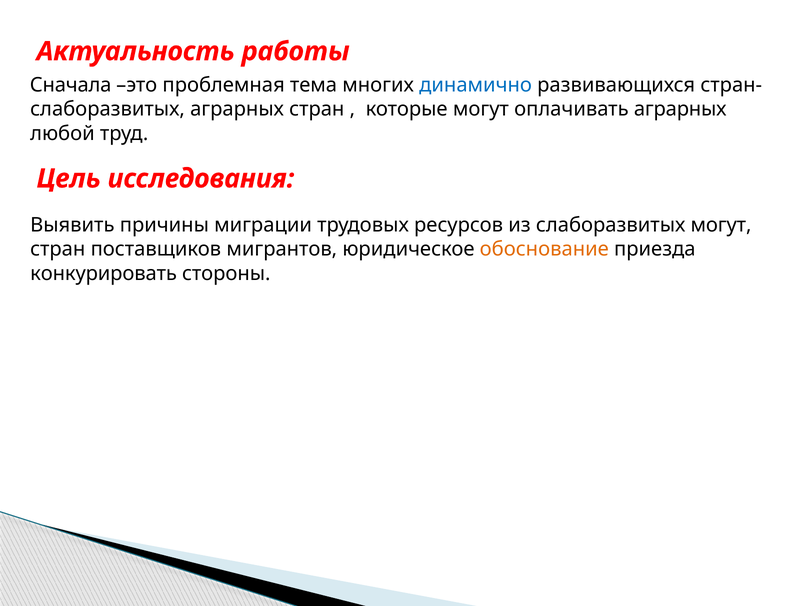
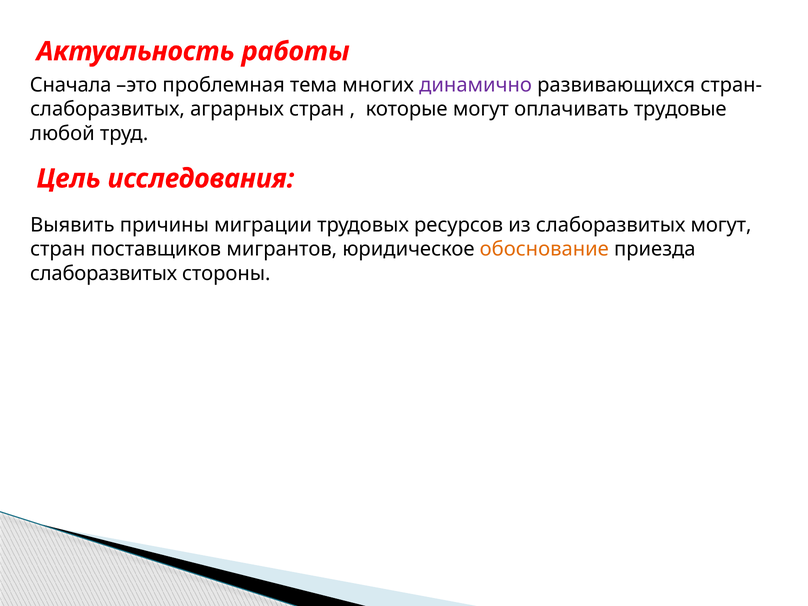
динамично colour: blue -> purple (476, 85)
оплачивать аграрных: аграрных -> трудовые (680, 109)
конкурировать: конкурировать -> слаборазвитых (104, 274)
